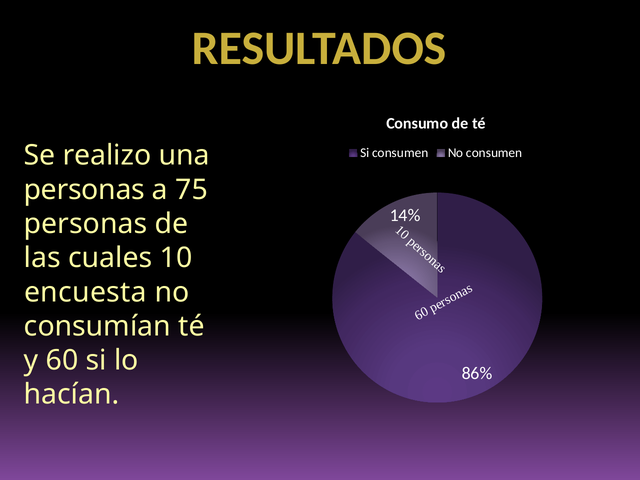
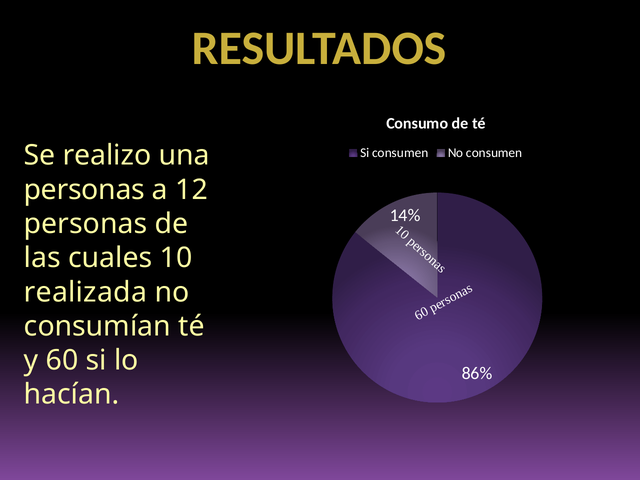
75: 75 -> 12 (192, 190)
encuesta: encuesta -> realizada (85, 292)
